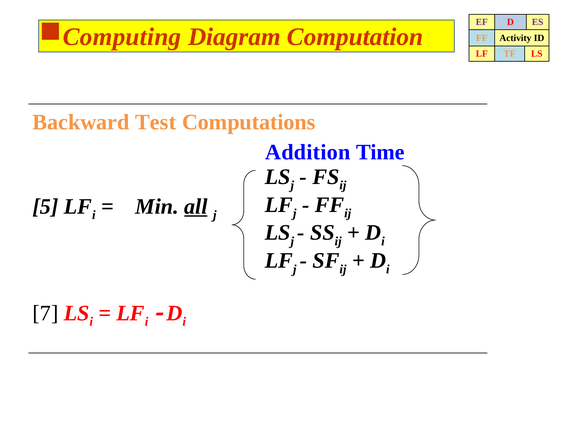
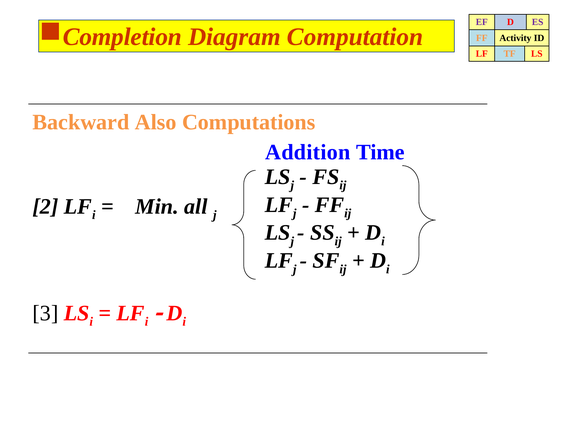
Computing: Computing -> Completion (122, 37)
Test: Test -> Also (156, 122)
5: 5 -> 2 (46, 206)
all underline: present -> none (196, 206)
7: 7 -> 3 (46, 313)
